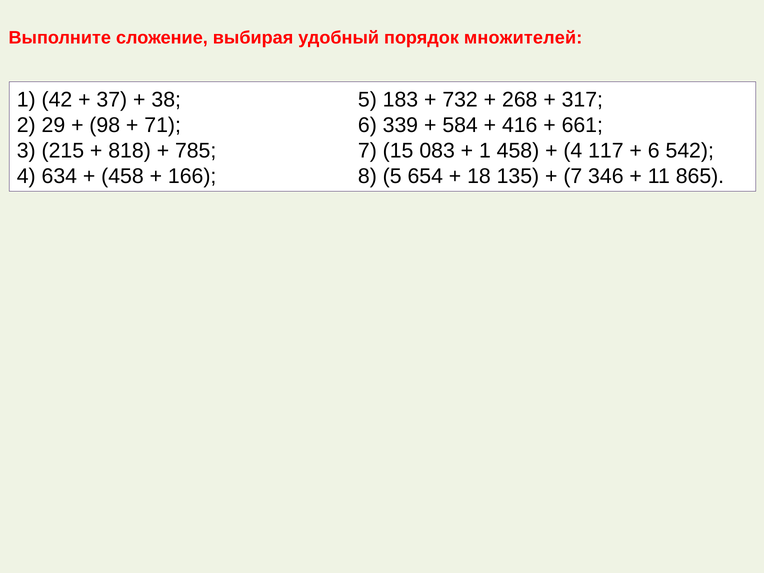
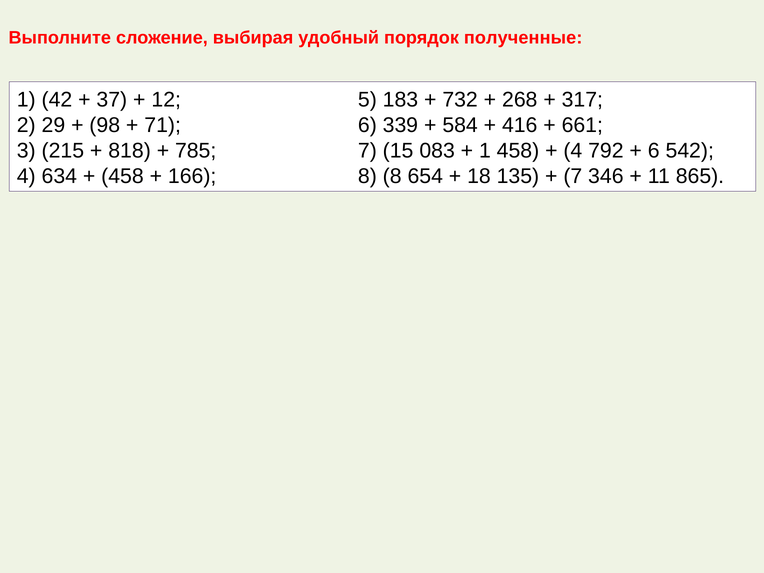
множителей: множителей -> полученные (523, 38)
38: 38 -> 12 (166, 100)
117: 117 -> 792 (606, 151)
8 5: 5 -> 8 (392, 176)
